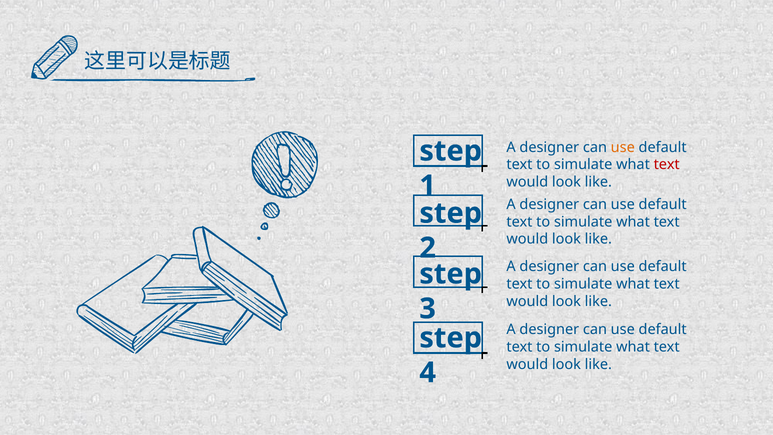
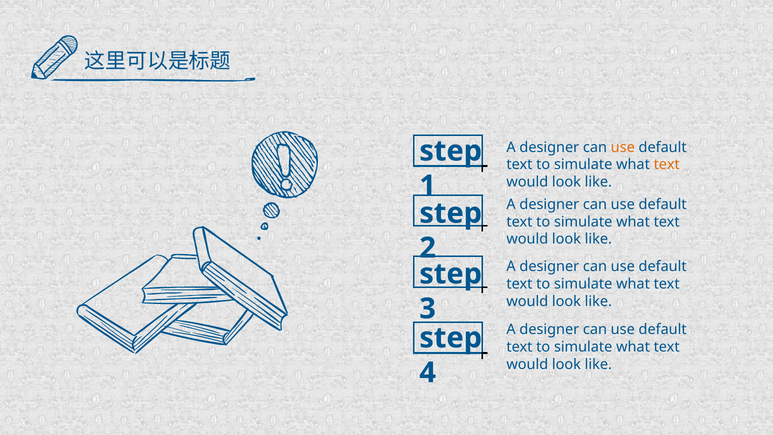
text colour: red -> orange (667, 165)
